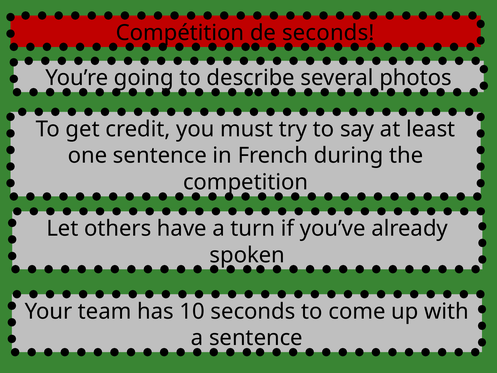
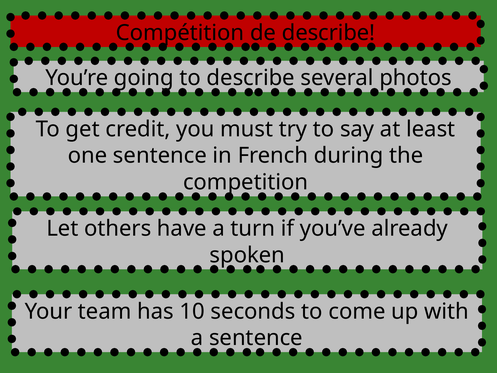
de seconds: seconds -> describe (328, 33)
